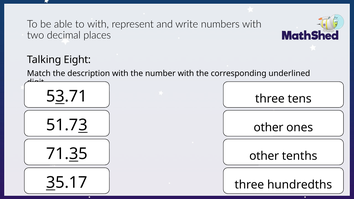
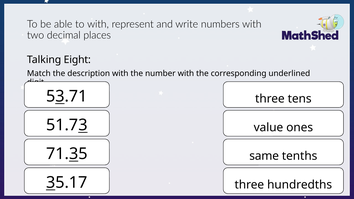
other: other -> value (268, 127)
other: other -> same (264, 156)
